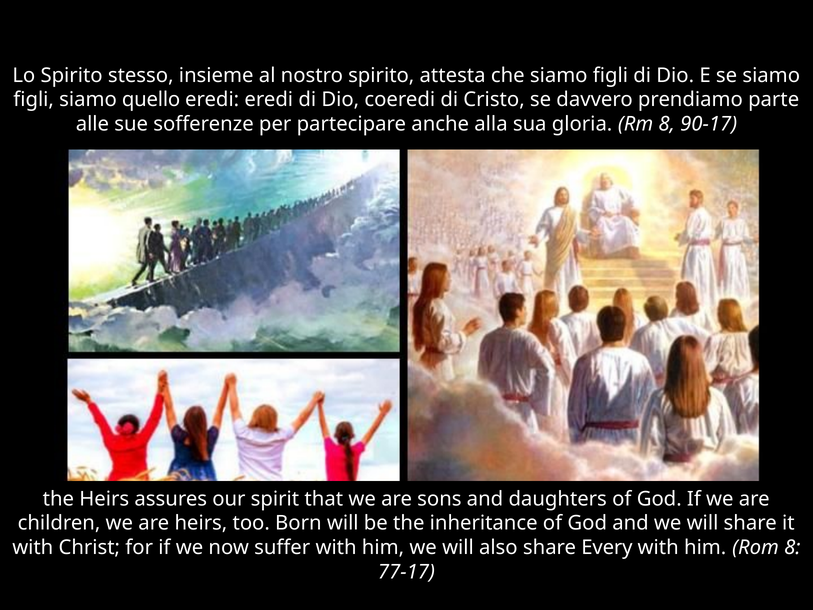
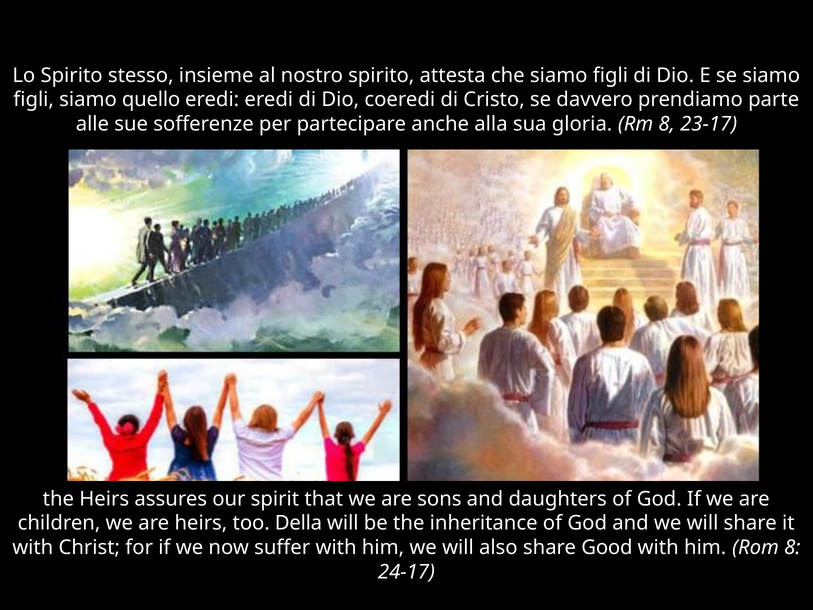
90-17: 90-17 -> 23-17 (709, 124)
Born: Born -> Della (298, 523)
Every: Every -> Good (607, 547)
77-17: 77-17 -> 24-17 (406, 572)
